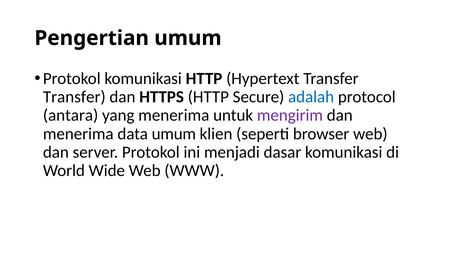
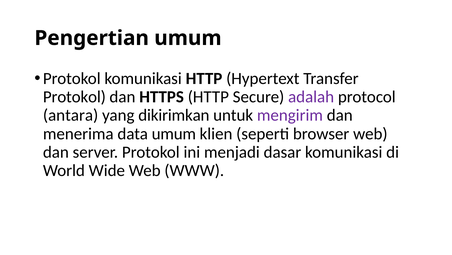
Transfer: Transfer -> Protokol (74, 97)
adalah colour: blue -> purple (311, 97)
yang menerima: menerima -> dikirimkan (174, 115)
